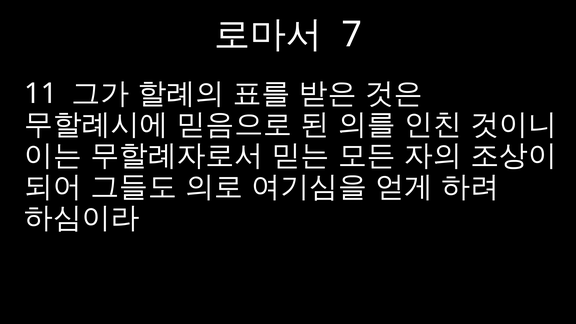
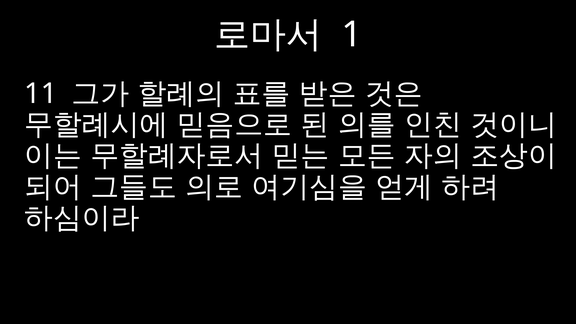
7: 7 -> 1 (352, 35)
